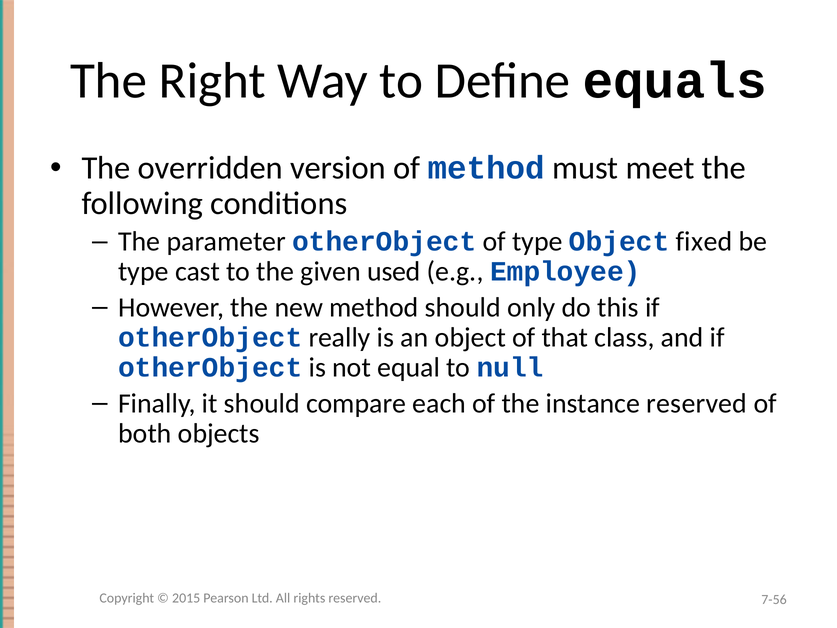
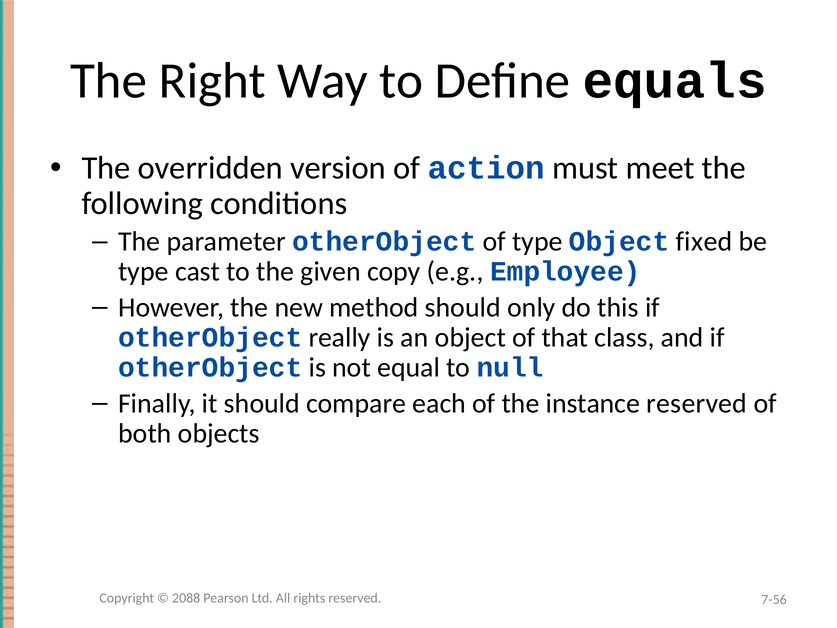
of method: method -> action (486, 168)
used: used -> copy (394, 272)
2015: 2015 -> 2088 (186, 598)
